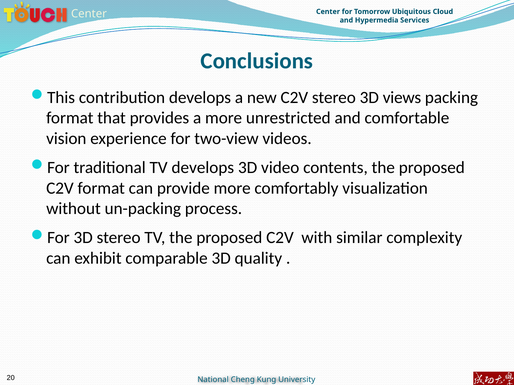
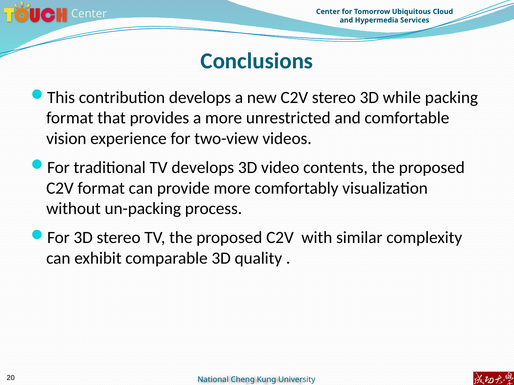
views: views -> while (402, 98)
